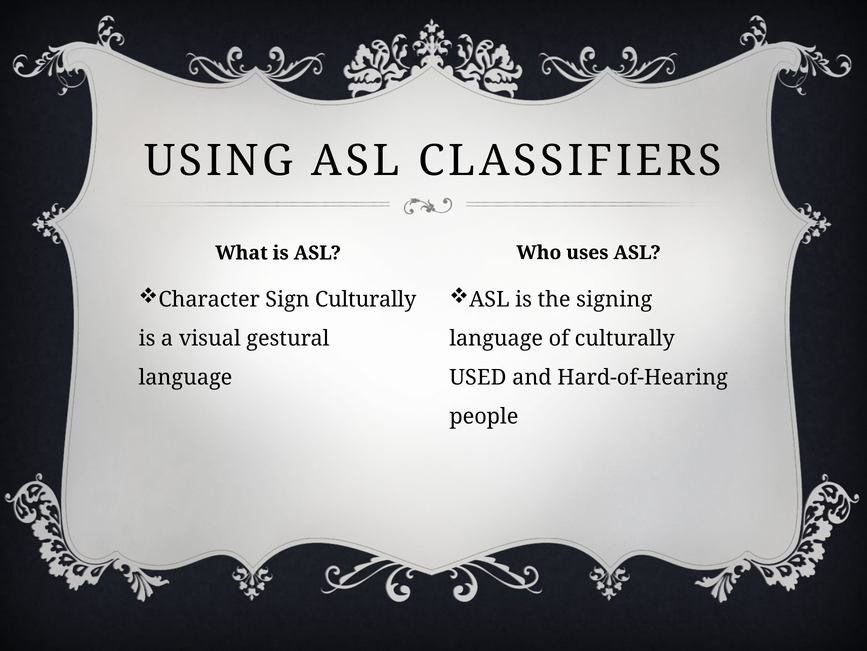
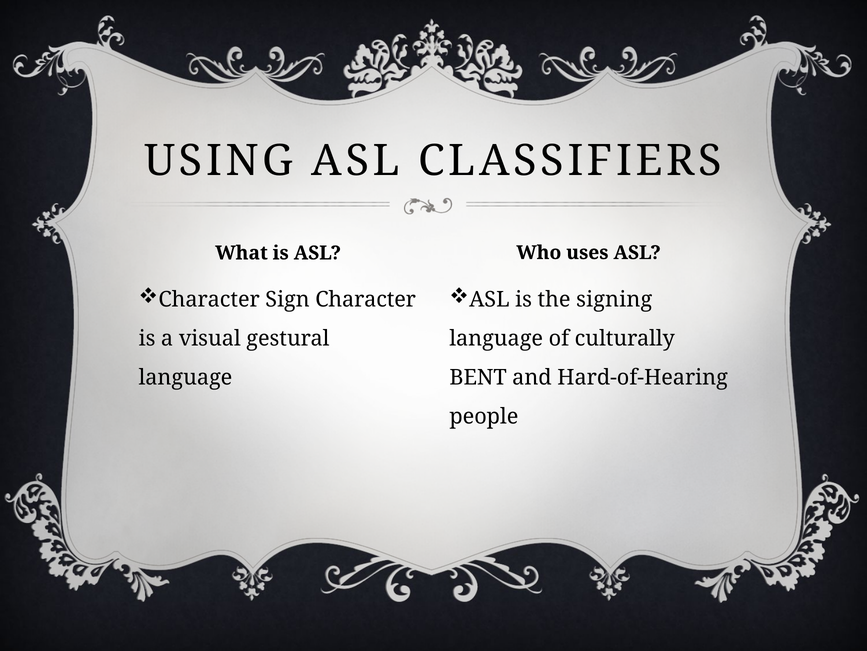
Sign Culturally: Culturally -> Character (366, 299)
USED: USED -> BENT (478, 377)
